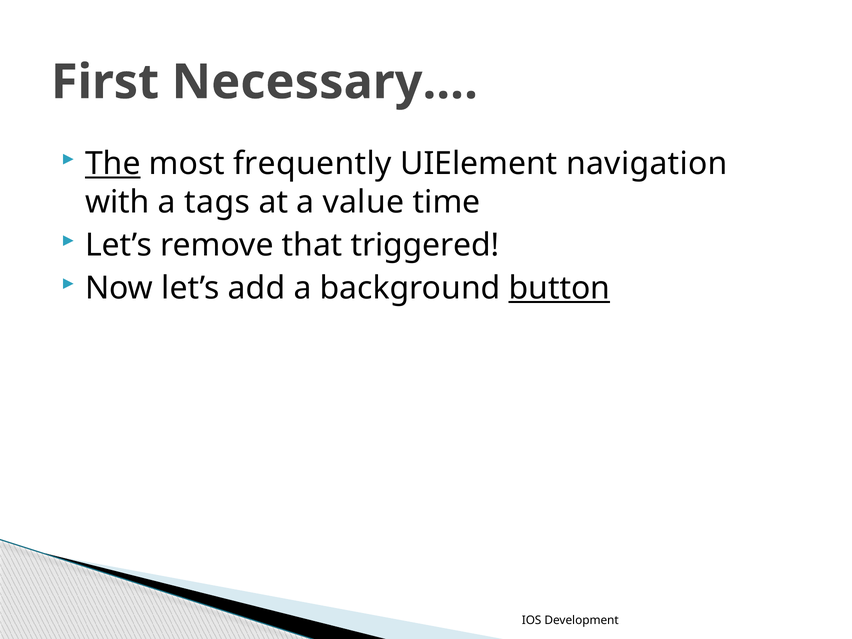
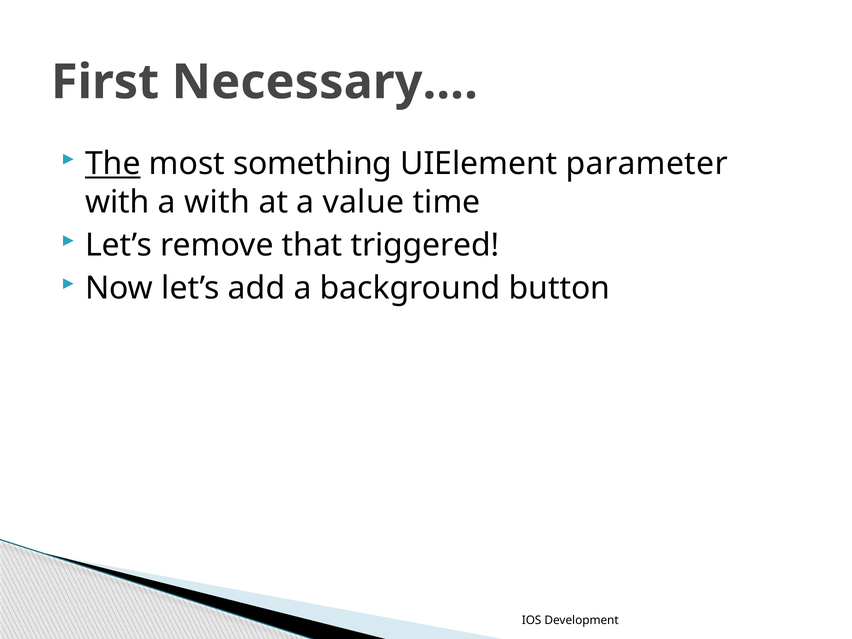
frequently: frequently -> something (313, 164)
navigation: navigation -> parameter (647, 164)
a tags: tags -> with (217, 202)
button underline: present -> none (559, 288)
